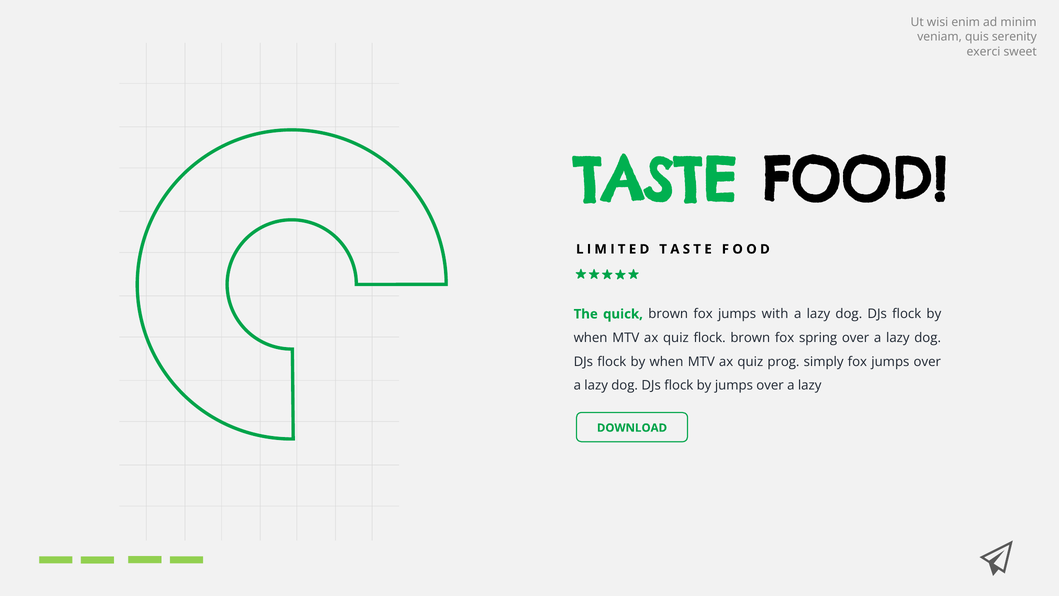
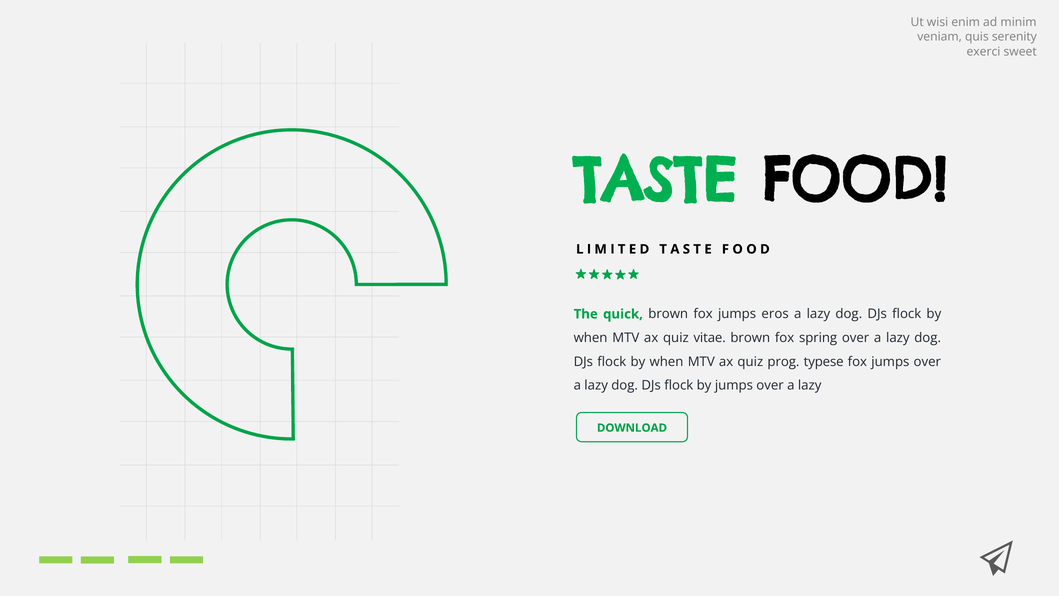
with: with -> eros (775, 314)
quiz flock: flock -> vitae (710, 338)
simply: simply -> typese (824, 362)
